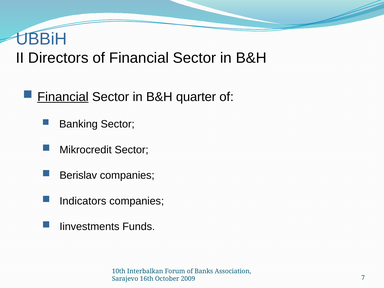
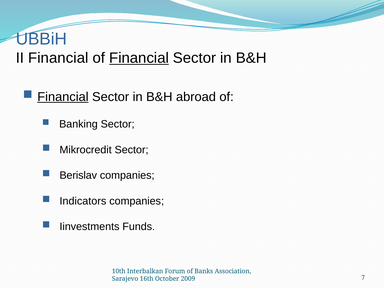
II Directors: Directors -> Financial (58, 58)
Financial underline: none -> present (139, 58)
quarter: quarter -> abroad (196, 97)
